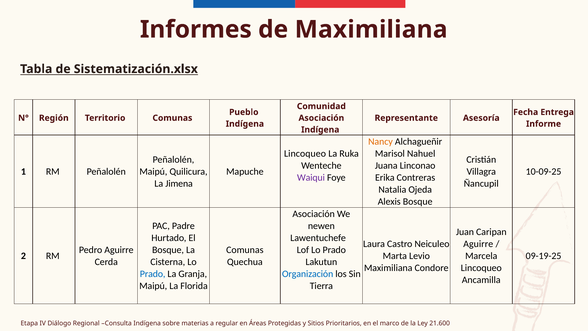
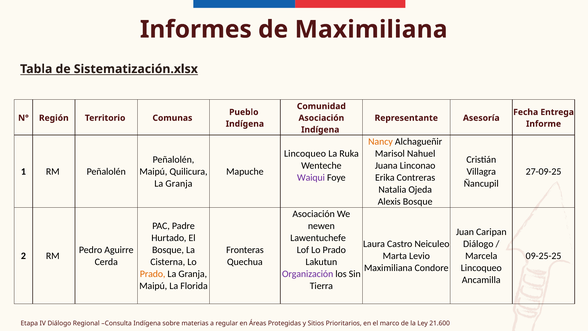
10-09-25: 10-09-25 -> 27-09-25 (544, 171)
Jimena: Jimena -> Granja (179, 183)
Aguirre: Aguirre -> Diálogo (478, 244)
Comunas: Comunas -> Fronteras (245, 250)
09-19-25: 09-19-25 -> 09-25-25 (544, 256)
Prado colour: blue -> orange (153, 274)
Organización colour: blue -> purple (308, 274)
